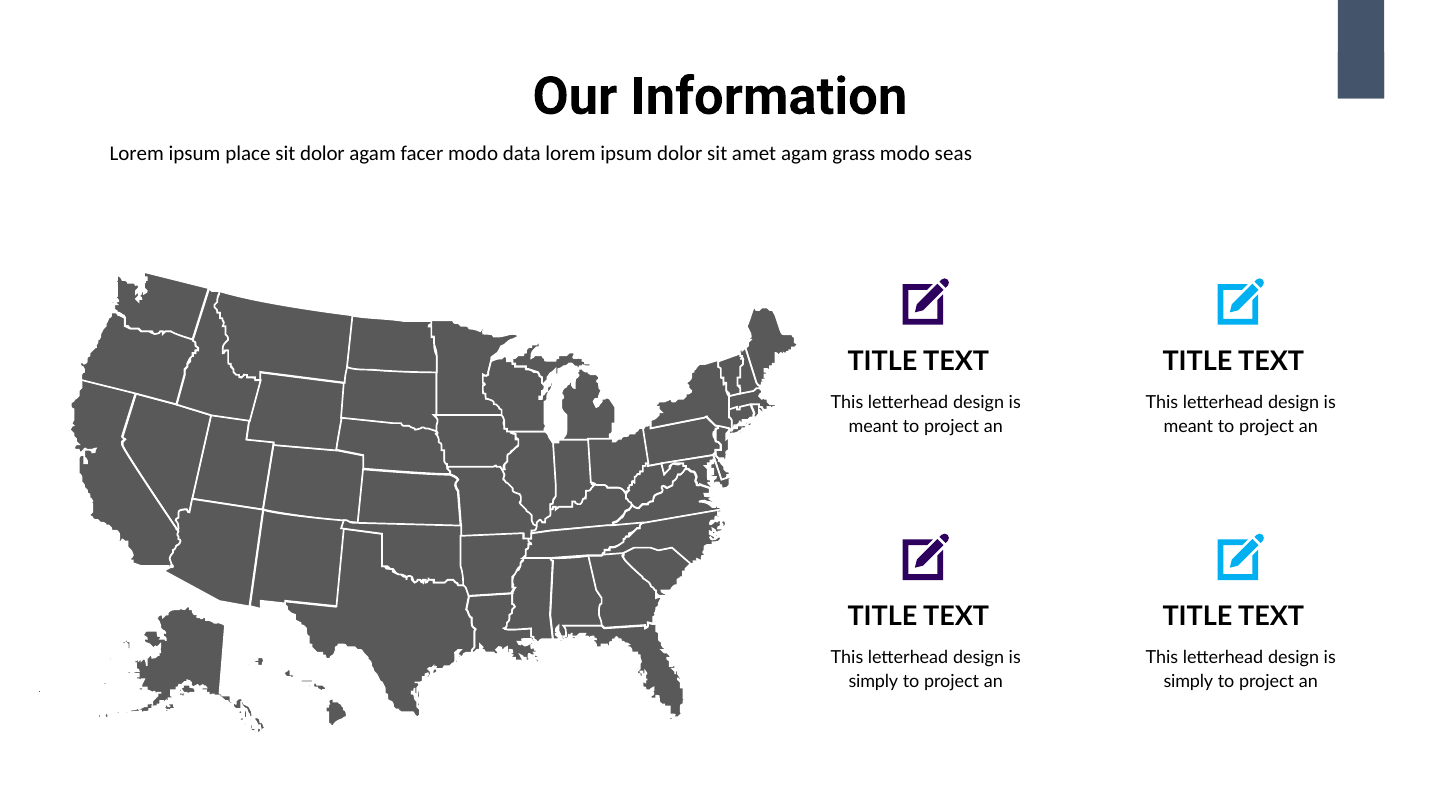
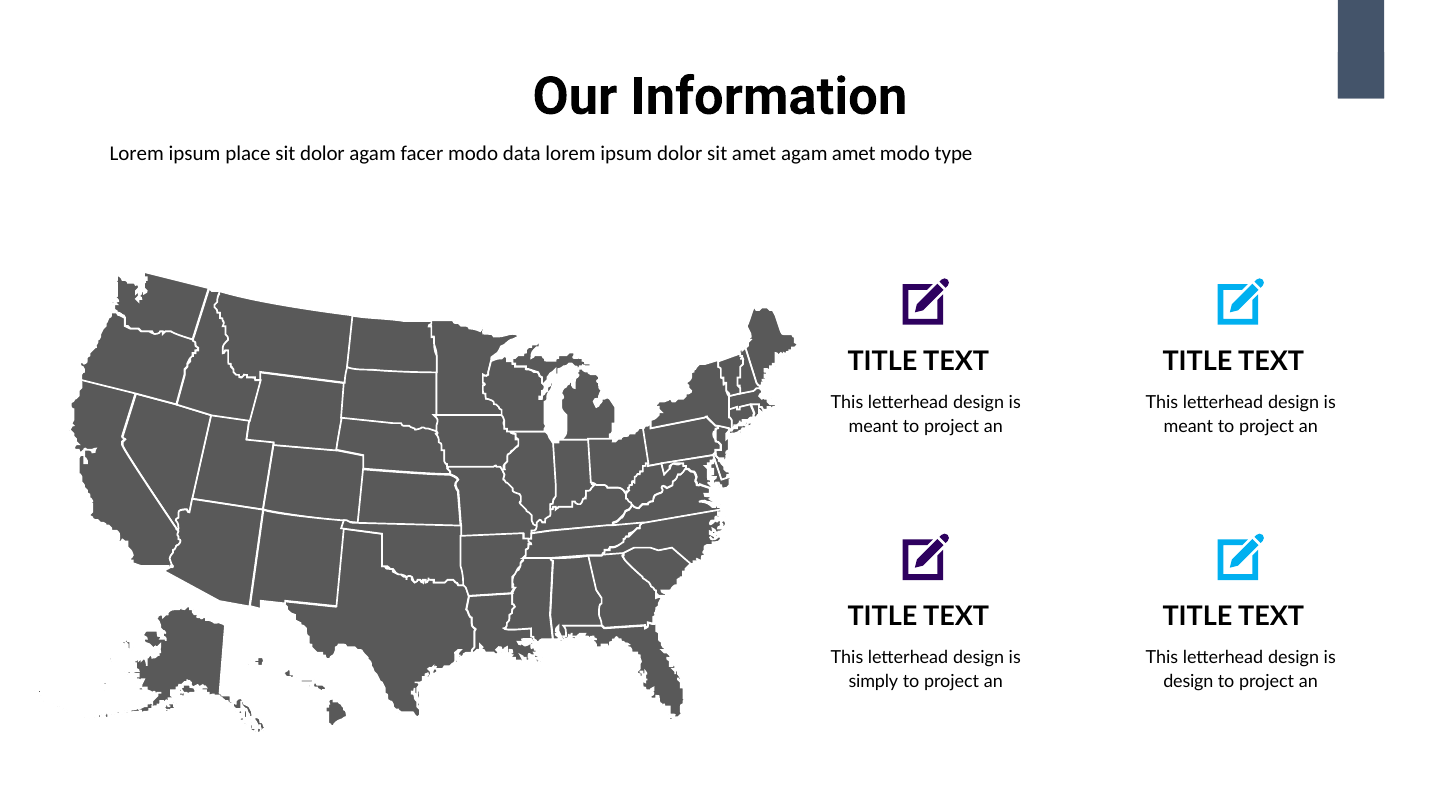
agam grass: grass -> amet (854, 153)
seas: seas -> type (954, 153)
simply: simply -> design (1188, 681)
